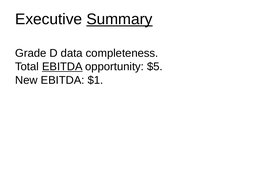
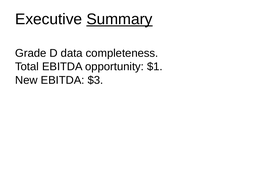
EBITDA underline: present -> none (62, 67)
$5: $5 -> $1 (155, 67)
$1: $1 -> $3 (95, 80)
